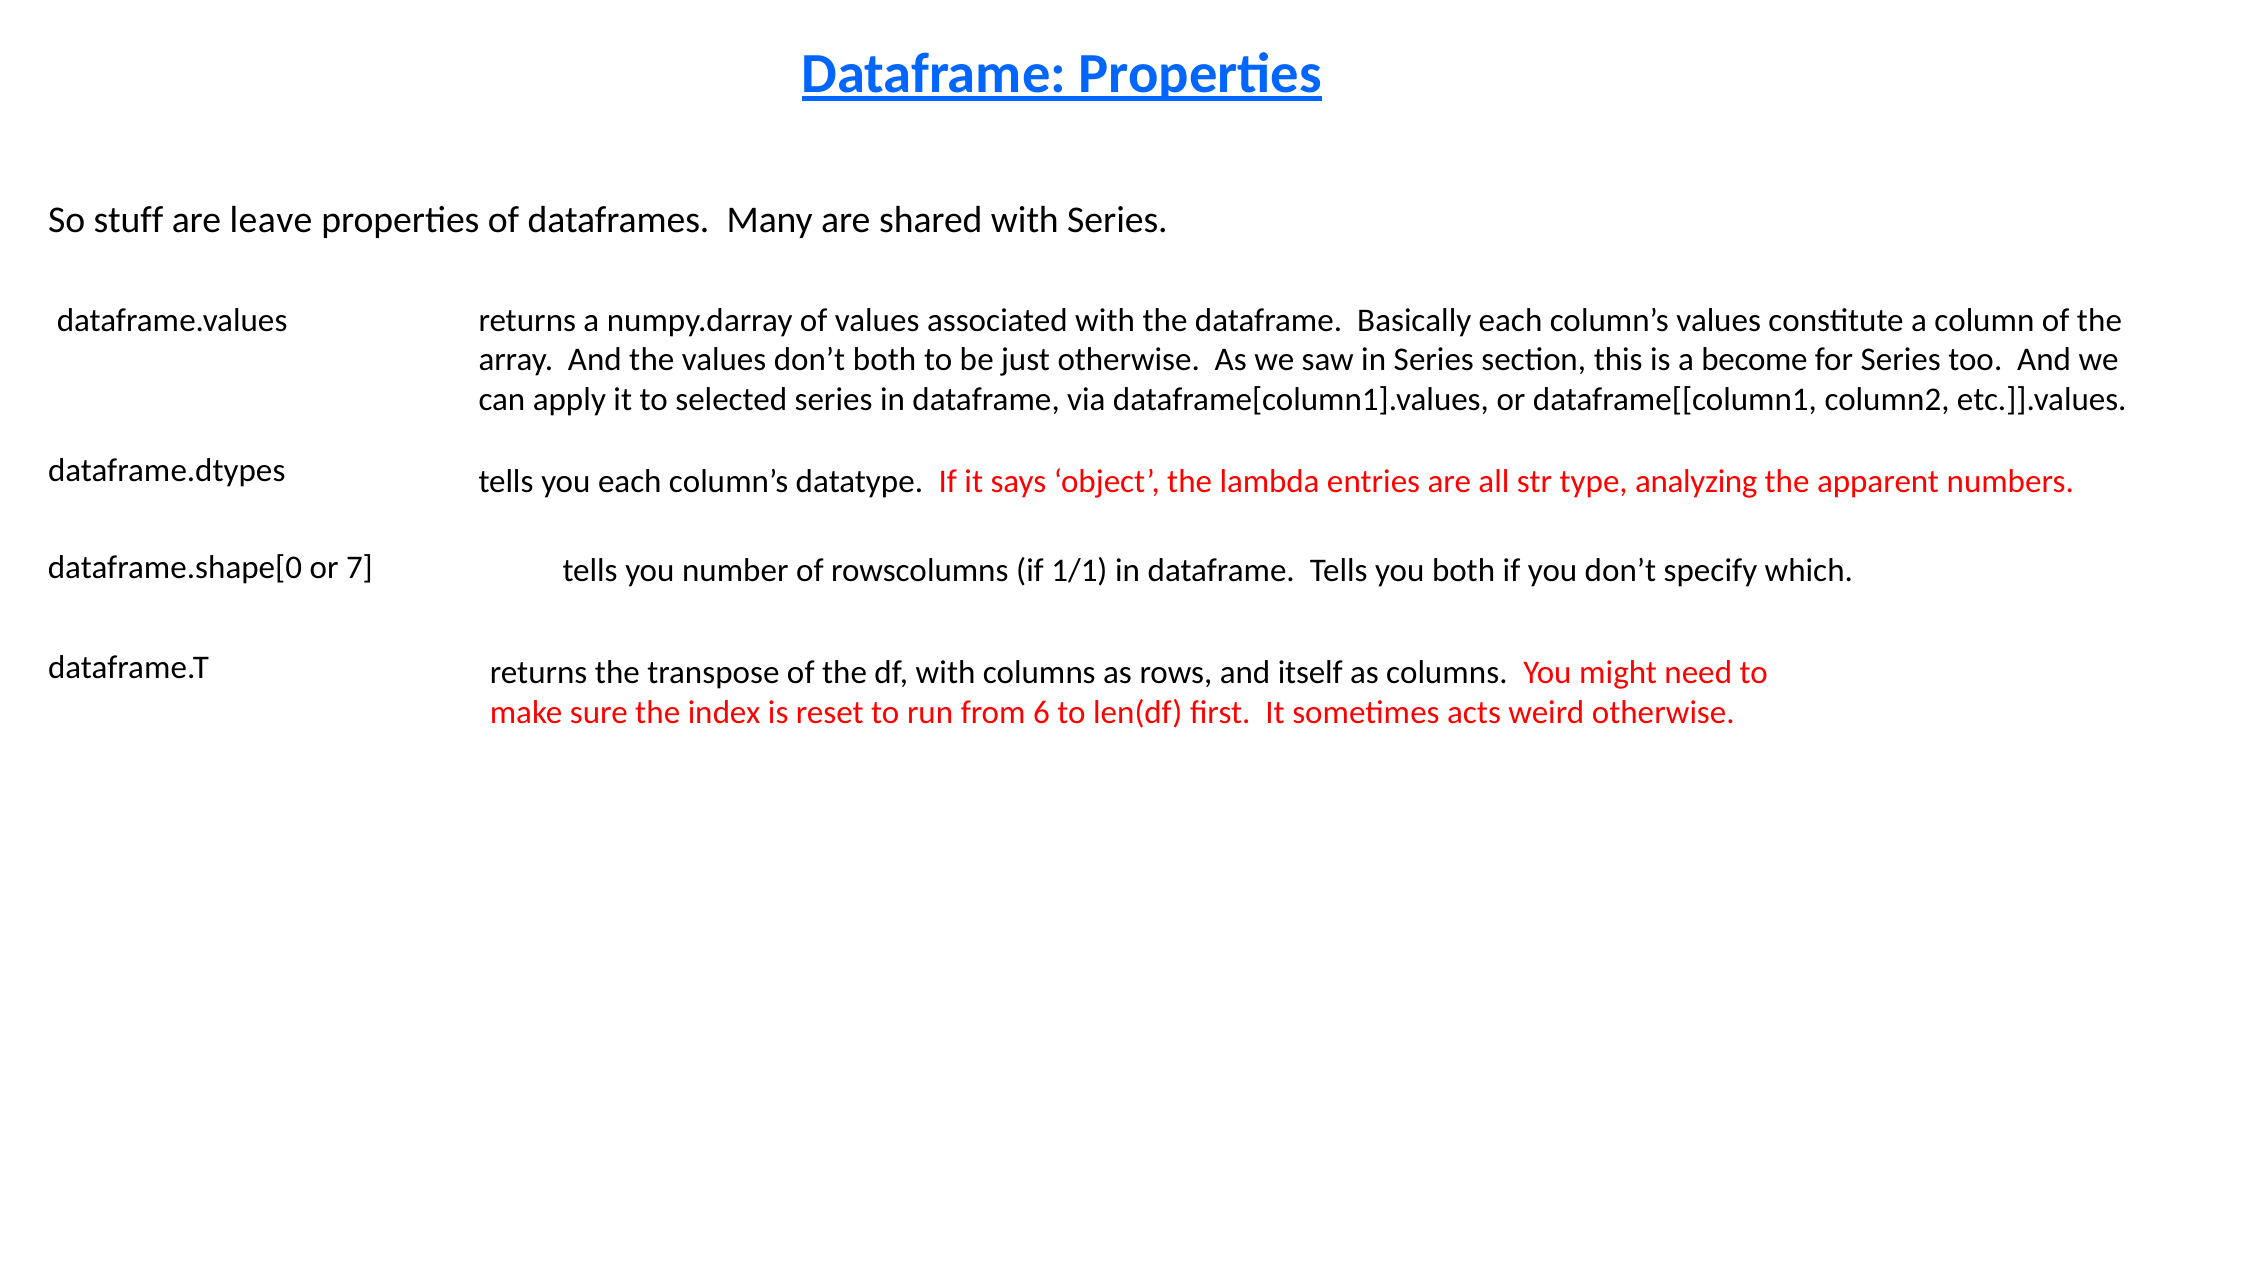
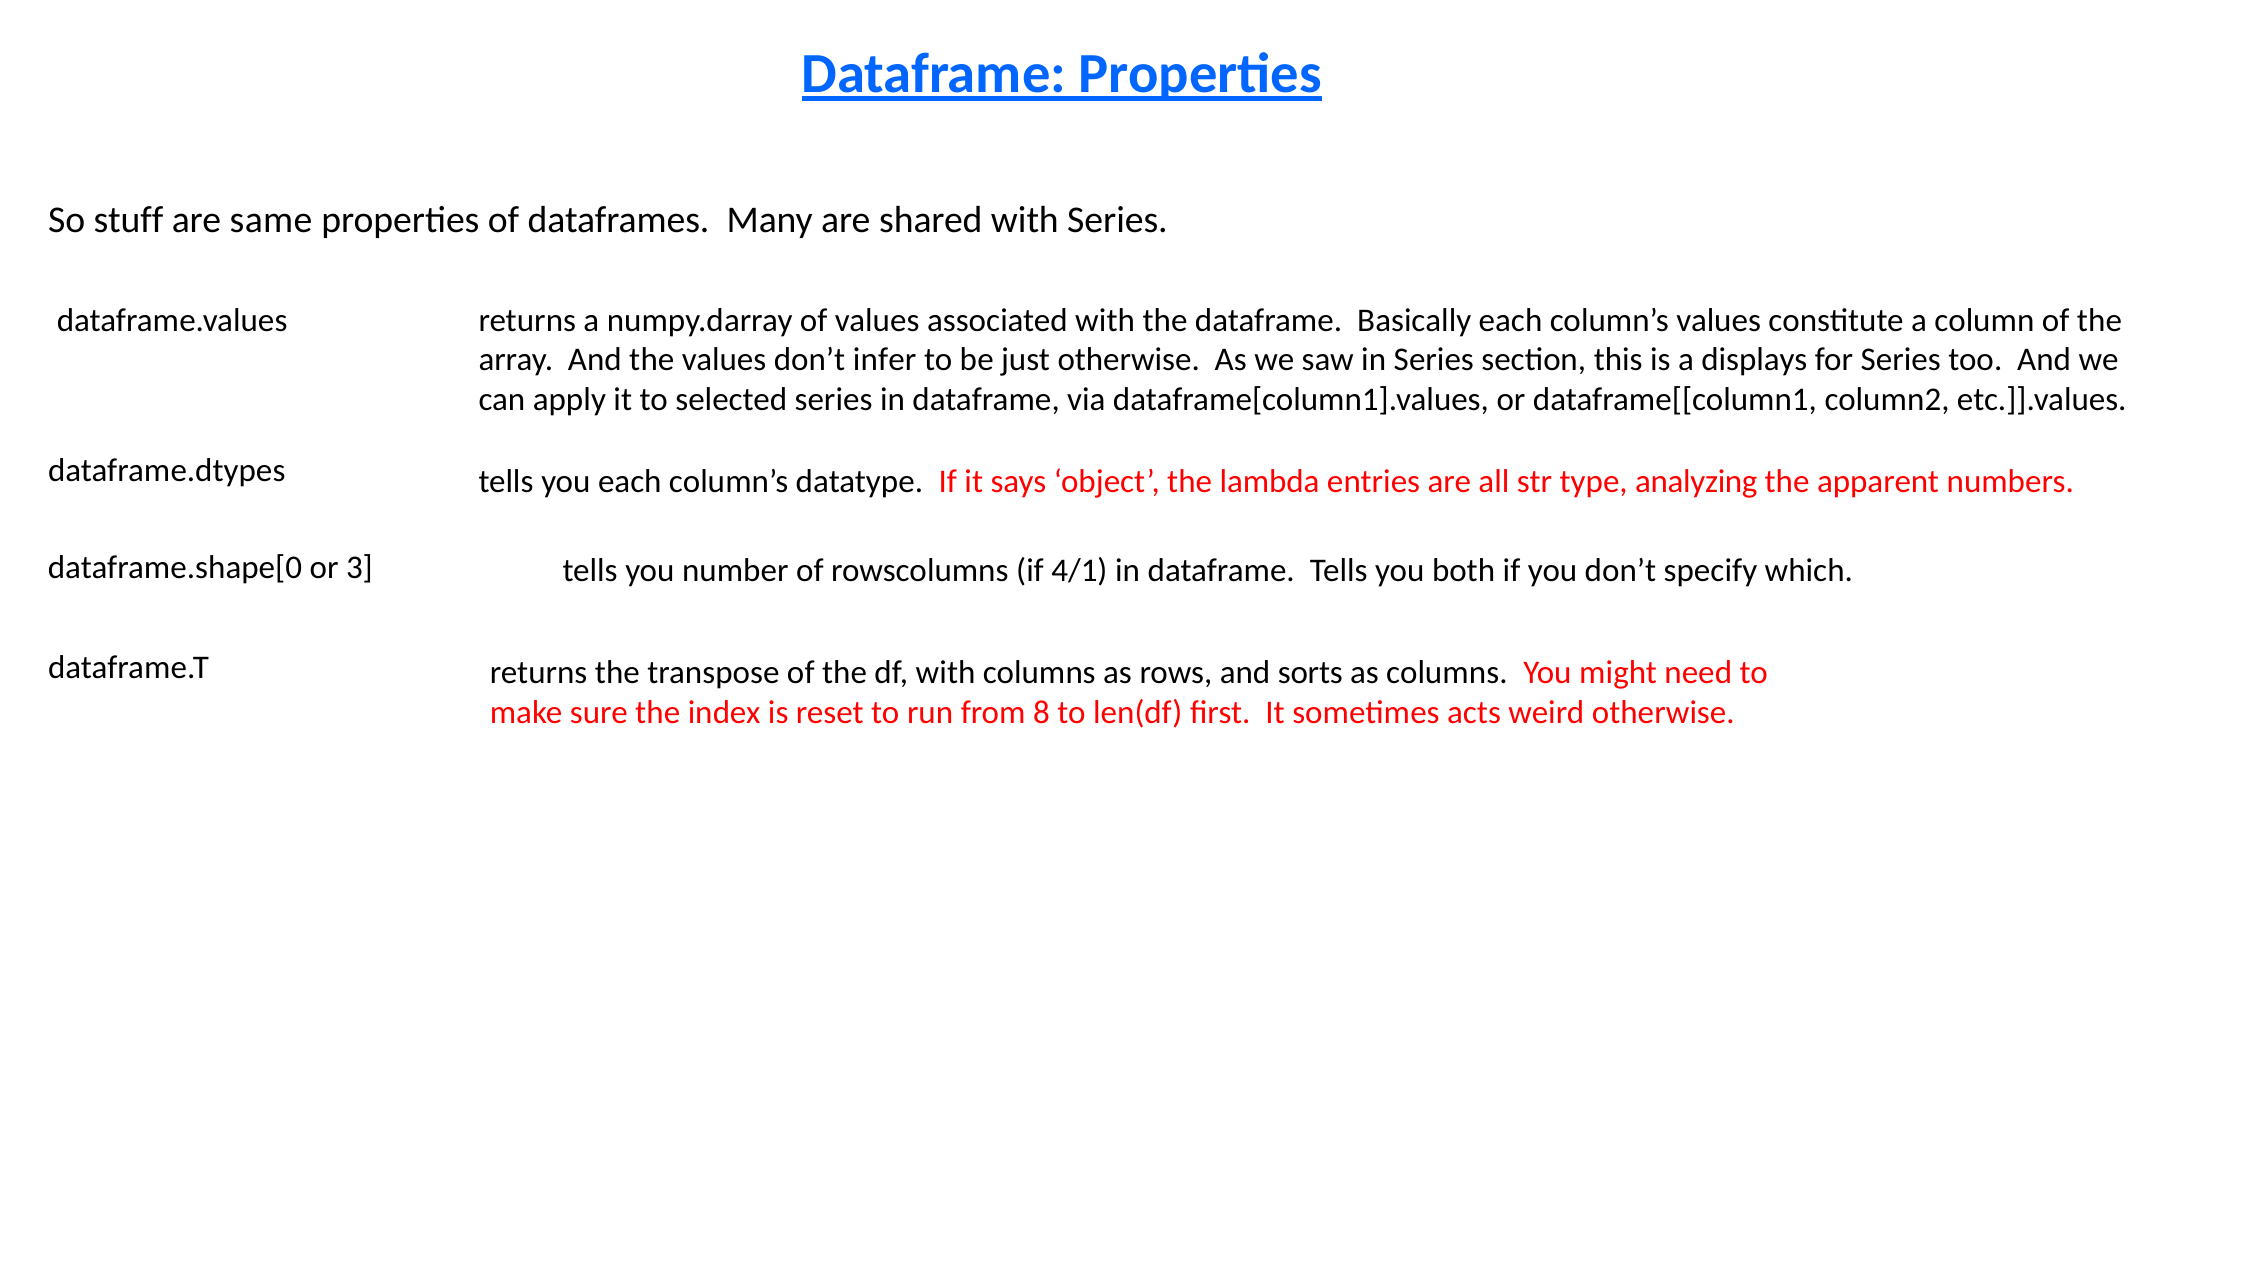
leave: leave -> same (271, 220)
don’t both: both -> infer (885, 360)
become: become -> displays (1754, 360)
7: 7 -> 3 (359, 568)
1/1: 1/1 -> 4/1 (1079, 570)
itself: itself -> sorts (1310, 673)
6: 6 -> 8 (1041, 712)
